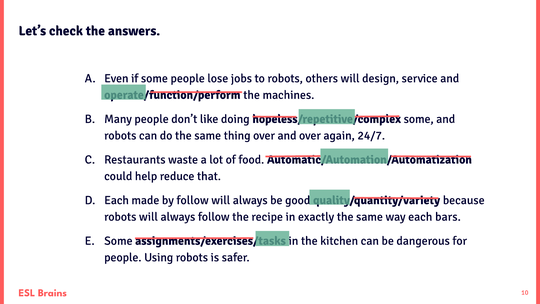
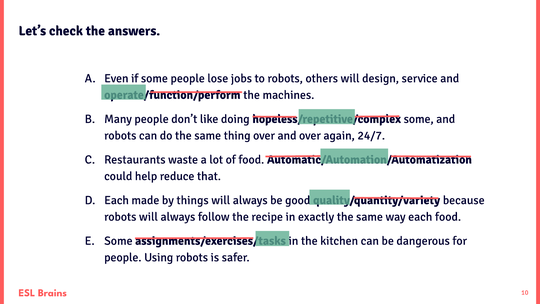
by follow: follow -> things (193, 200)
each bars: bars -> food (448, 217)
